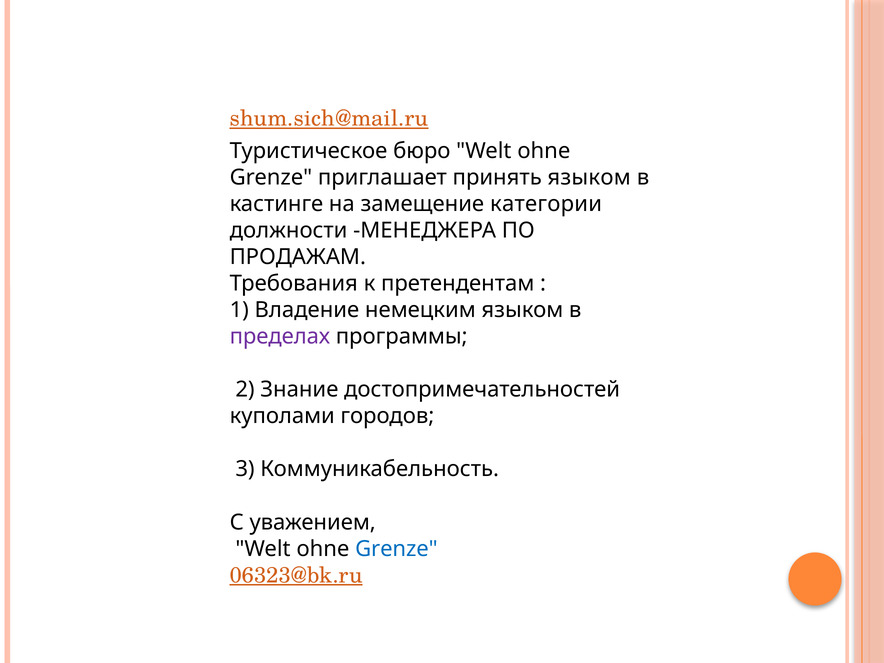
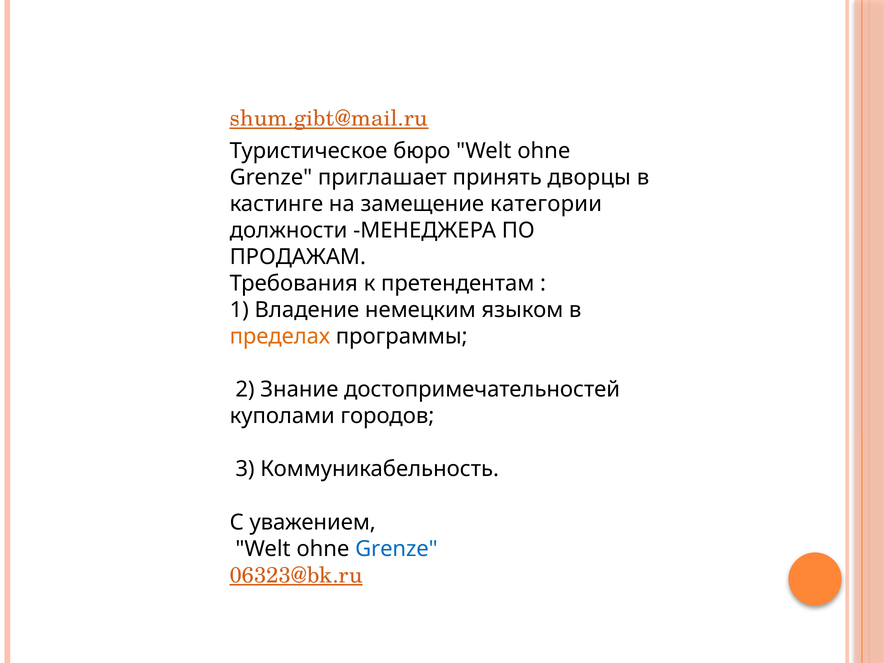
shum.sich@mail.ru: shum.sich@mail.ru -> shum.gibt@mail.ru (329, 119)
принять языком: языком -> дворцы (589, 177)
пределах colour: purple -> orange (280, 337)
